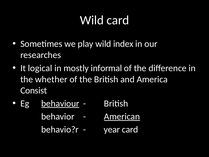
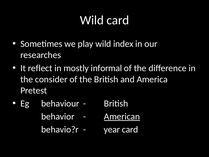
logical: logical -> reflect (40, 68)
whether: whether -> consider (51, 79)
Consist: Consist -> Pretest (34, 90)
behaviour underline: present -> none (60, 103)
